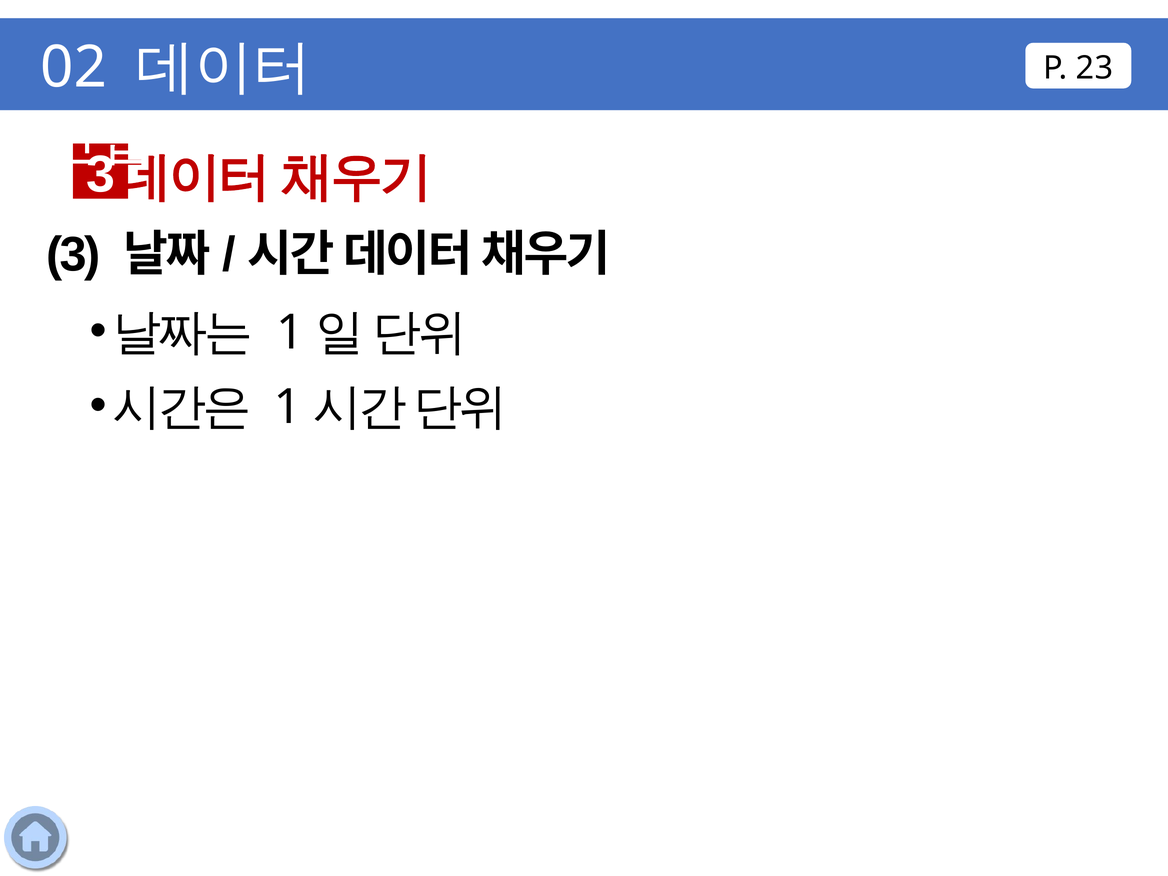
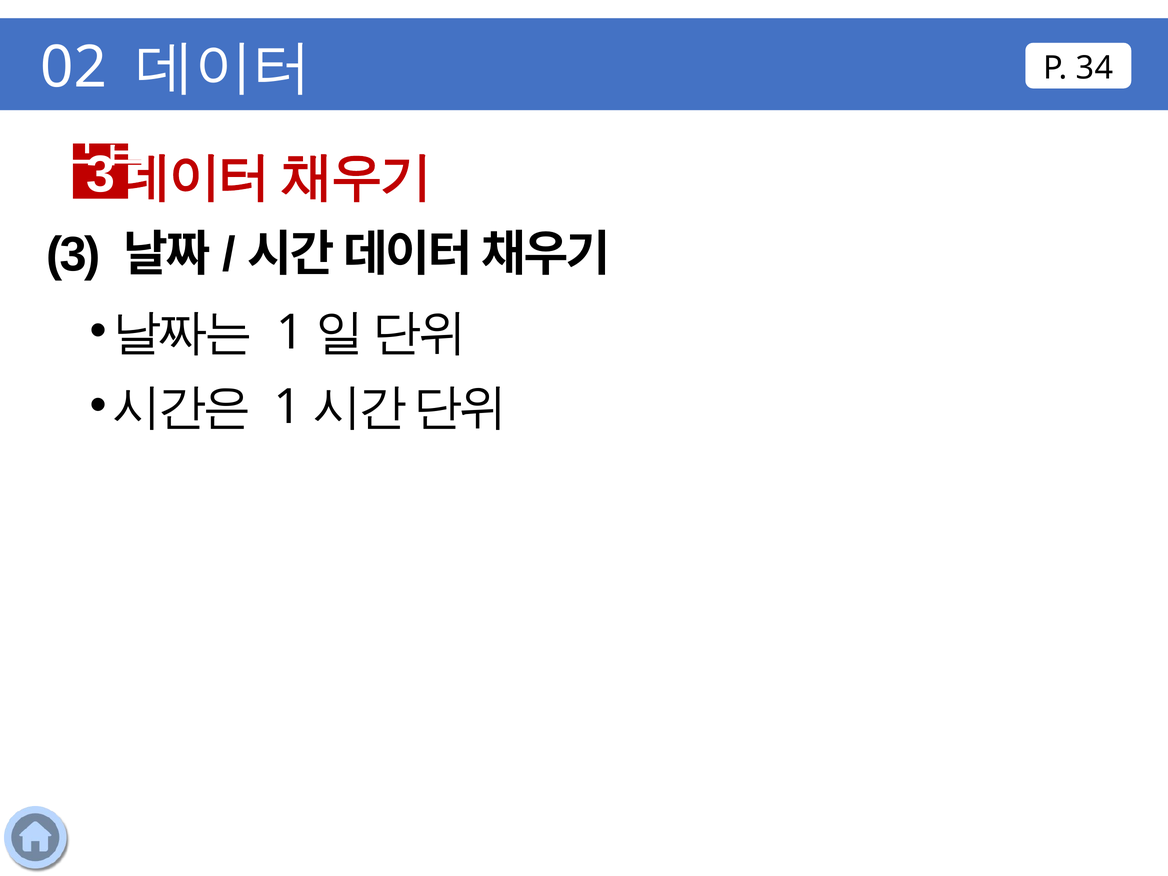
23: 23 -> 34 (1095, 68)
